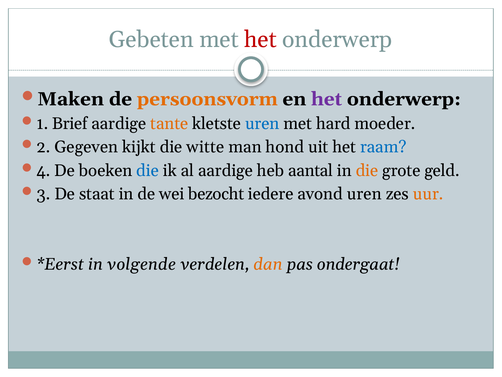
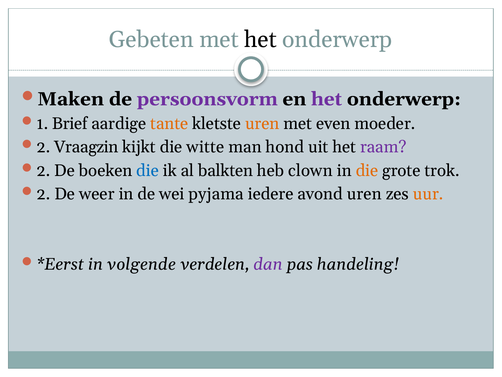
het colour: red -> black (260, 40)
persoonsvorm colour: orange -> purple (207, 99)
uren colour: blue -> orange (262, 123)
hard: hard -> even (333, 123)
Gegeven: Gegeven -> Vraagzin (86, 147)
raam colour: blue -> purple (383, 147)
4: 4 -> 2 (43, 170)
al aardige: aardige -> balkten (226, 170)
aantal: aantal -> clown (310, 170)
geld: geld -> trok (442, 170)
3: 3 -> 2 (43, 194)
staat: staat -> weer (97, 194)
bezocht: bezocht -> pyjama (216, 194)
dan colour: orange -> purple (268, 264)
ondergaat: ondergaat -> handeling (358, 264)
